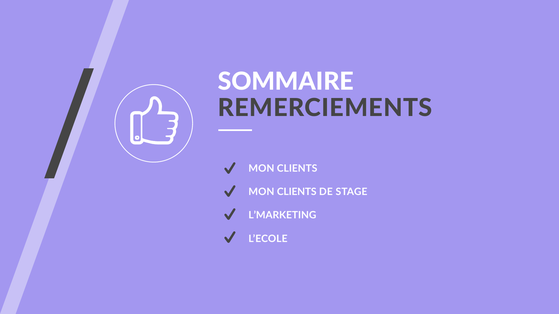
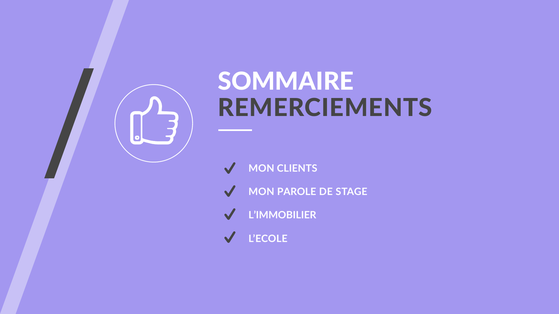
CLIENTS: CLIENTS -> PAROLE (297, 192)
L’MARKETING: L’MARKETING -> L’IMMOBILIER (282, 216)
